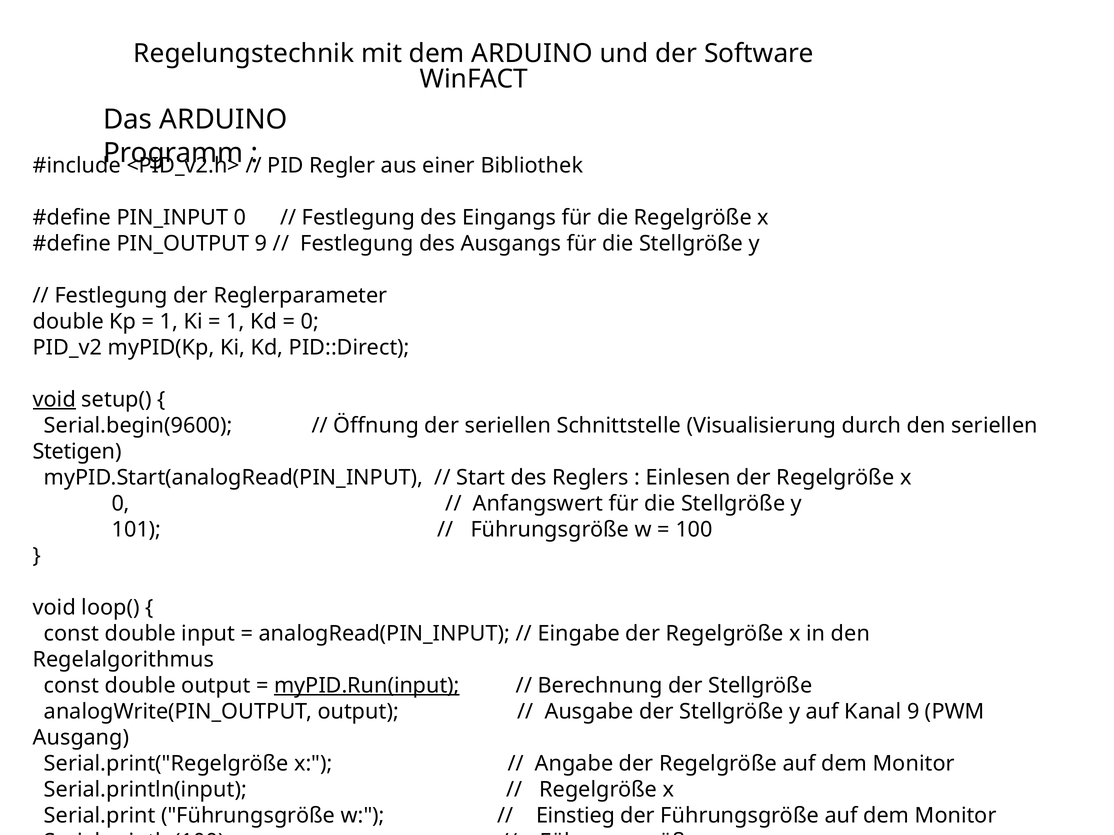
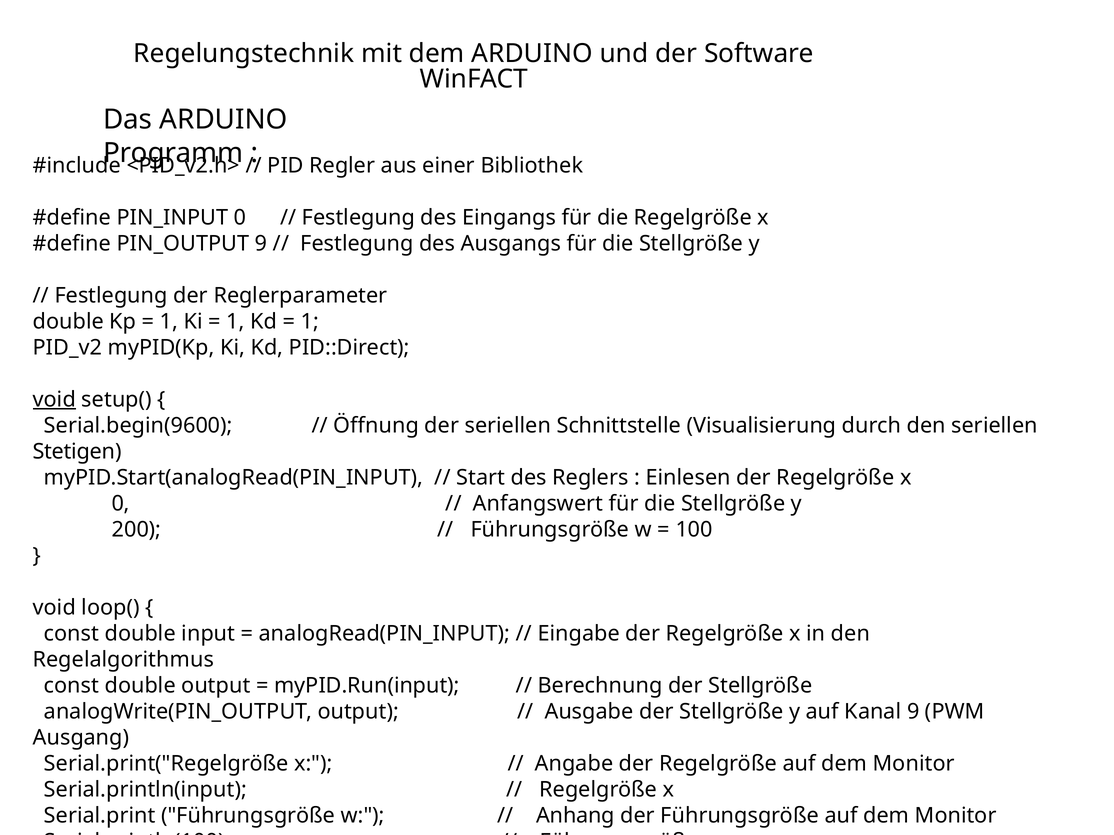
0: 0 -> 1 (310, 322)
101: 101 -> 200 (136, 530)
myPID.Run(input underline: present -> none (367, 686)
Einstieg: Einstieg -> Anhang (575, 816)
